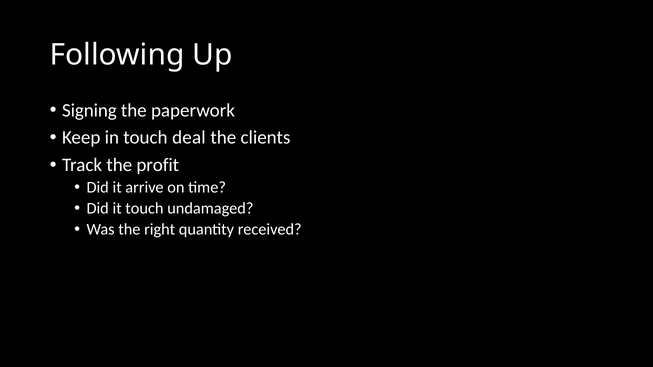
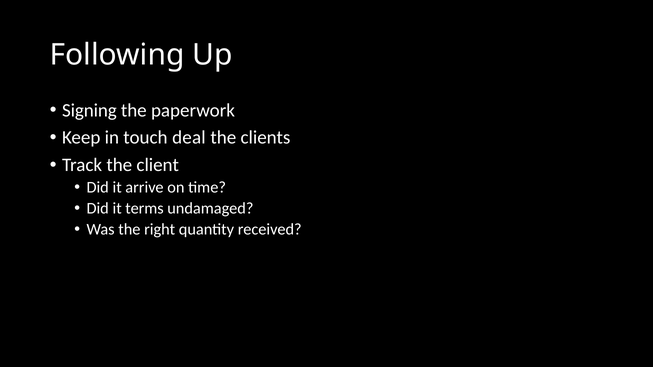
profit: profit -> client (158, 165)
it touch: touch -> terms (145, 209)
